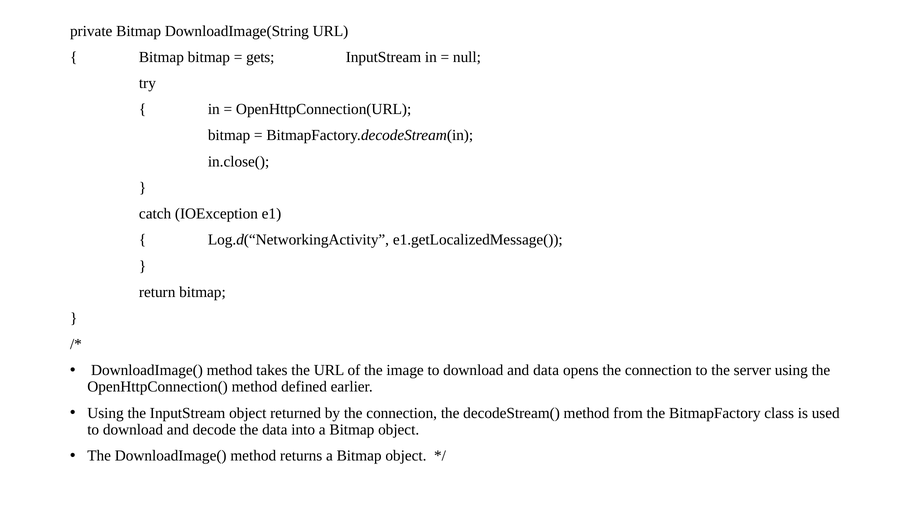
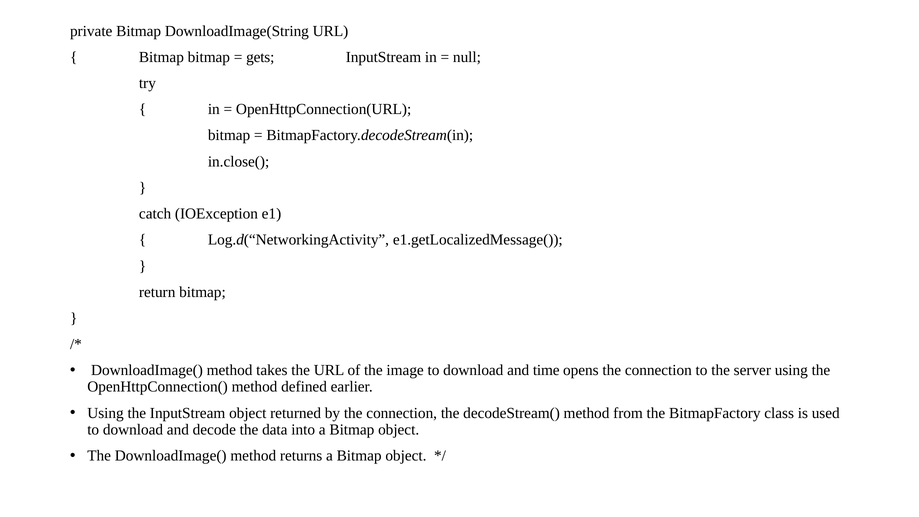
and data: data -> time (546, 370)
